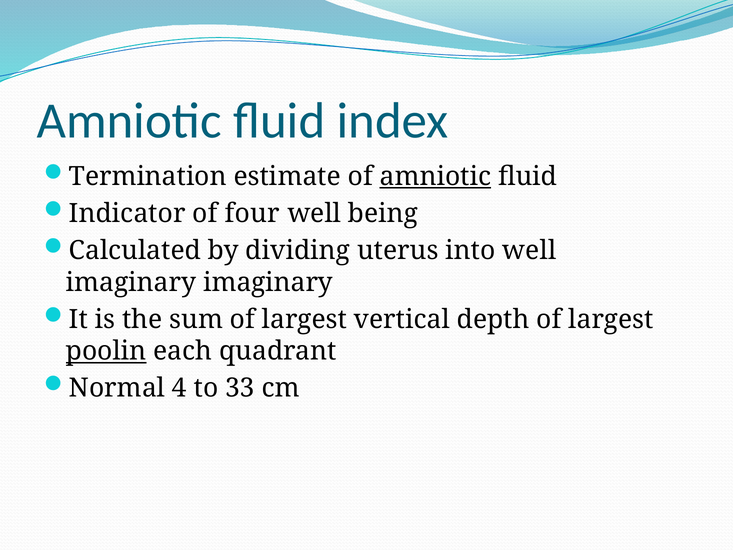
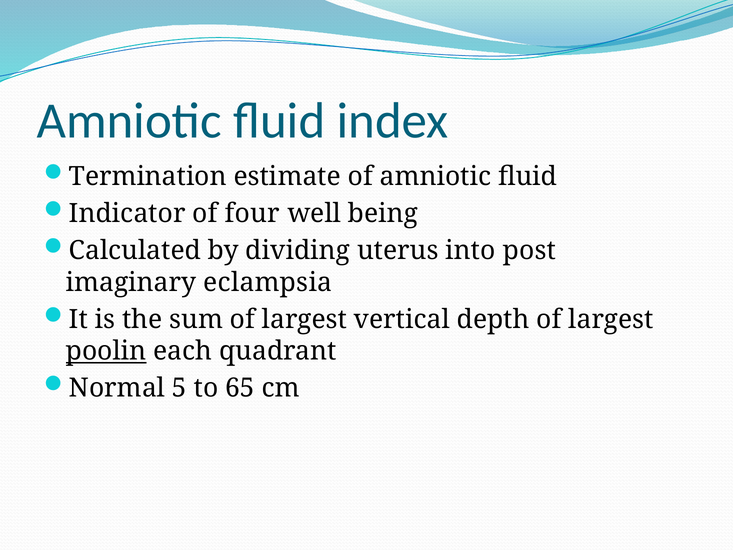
amniotic underline: present -> none (435, 176)
into well: well -> post (529, 251)
imaginary imaginary: imaginary -> eclampsia (268, 282)
4: 4 -> 5 (179, 388)
33: 33 -> 65 (240, 388)
